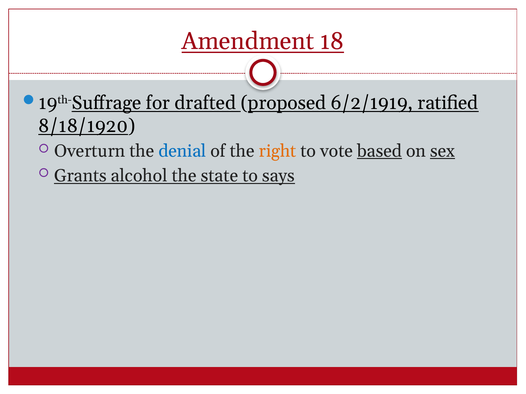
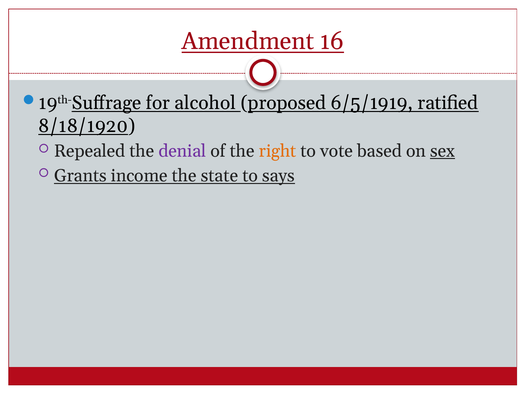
18: 18 -> 16 (332, 41)
drafted: drafted -> alcohol (205, 103)
6/2/1919: 6/2/1919 -> 6/5/1919 (372, 103)
Overturn: Overturn -> Repealed (90, 151)
denial colour: blue -> purple (182, 151)
based underline: present -> none (380, 151)
alcohol: alcohol -> income (139, 176)
